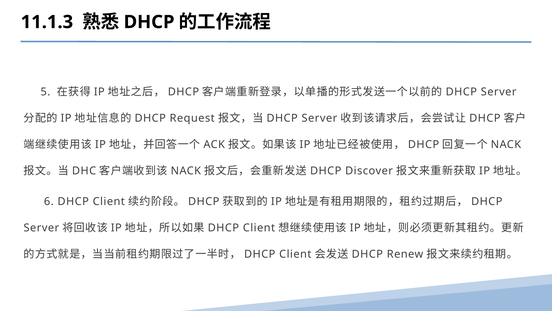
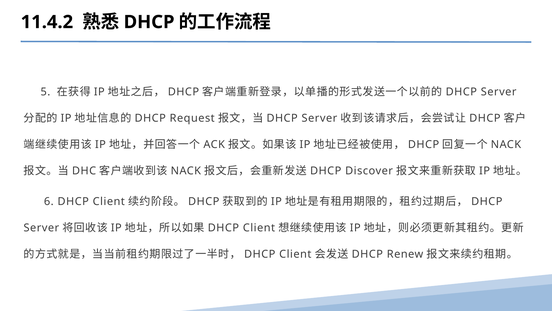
11.1.3: 11.1.3 -> 11.4.2 (47, 22)
